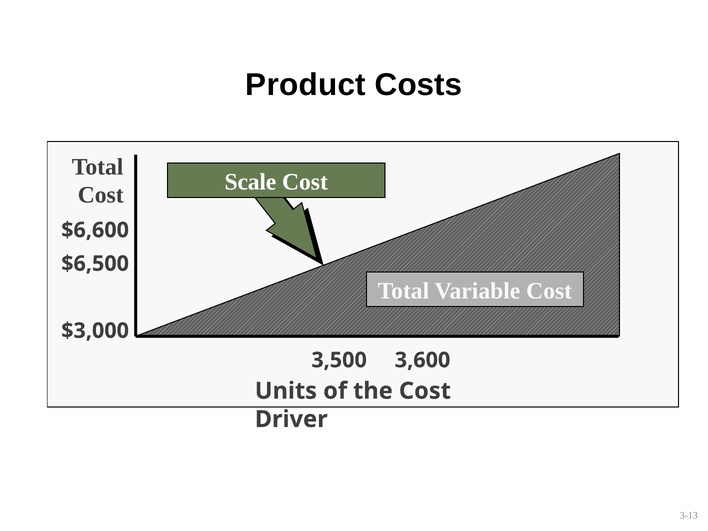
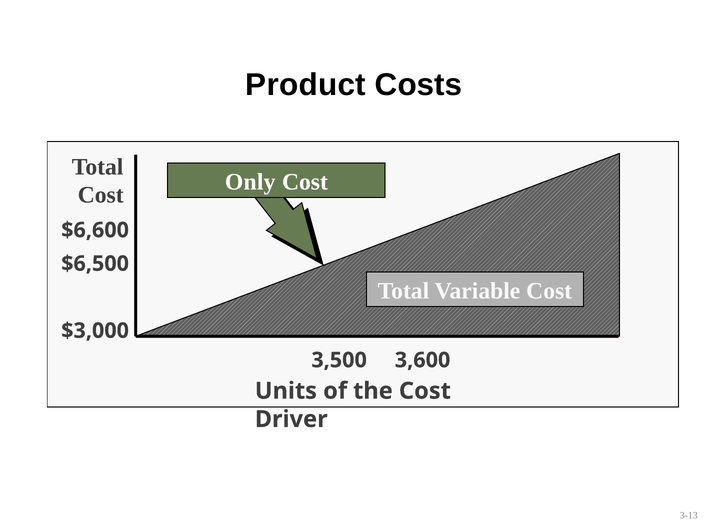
Scale: Scale -> Only (250, 182)
